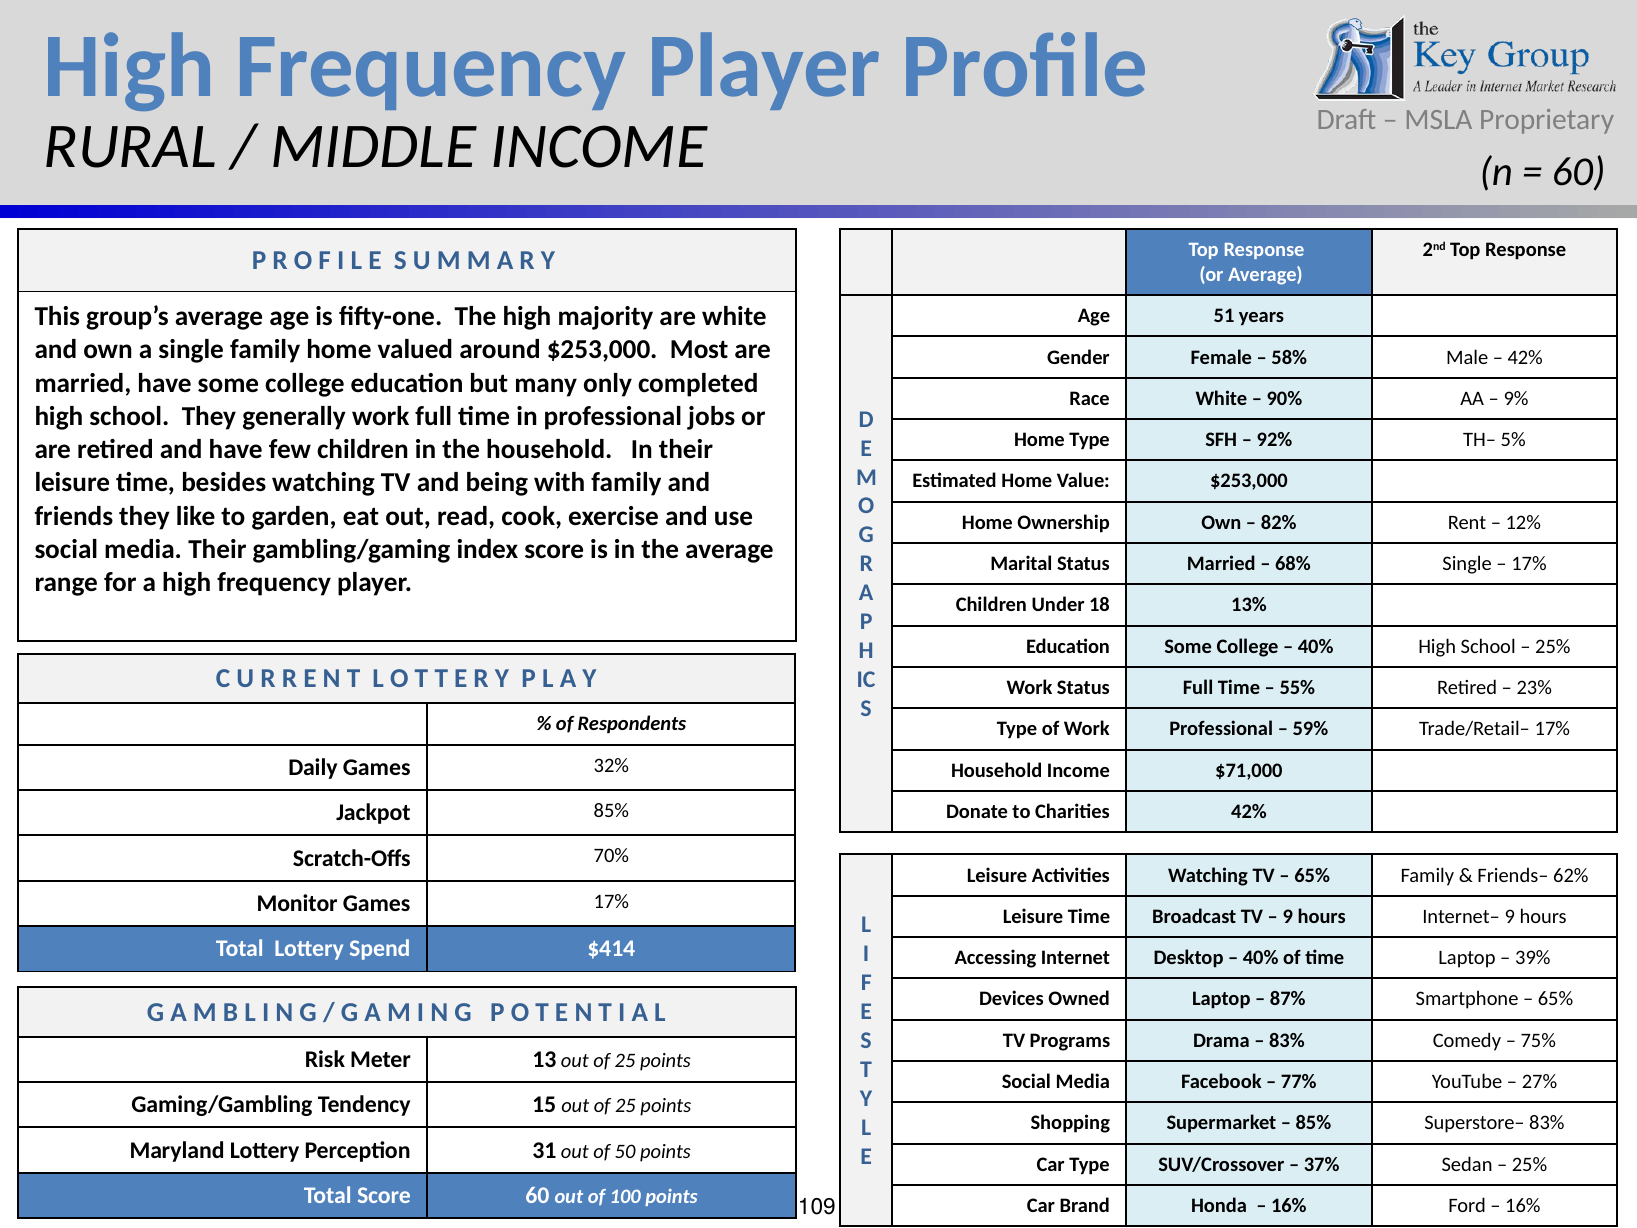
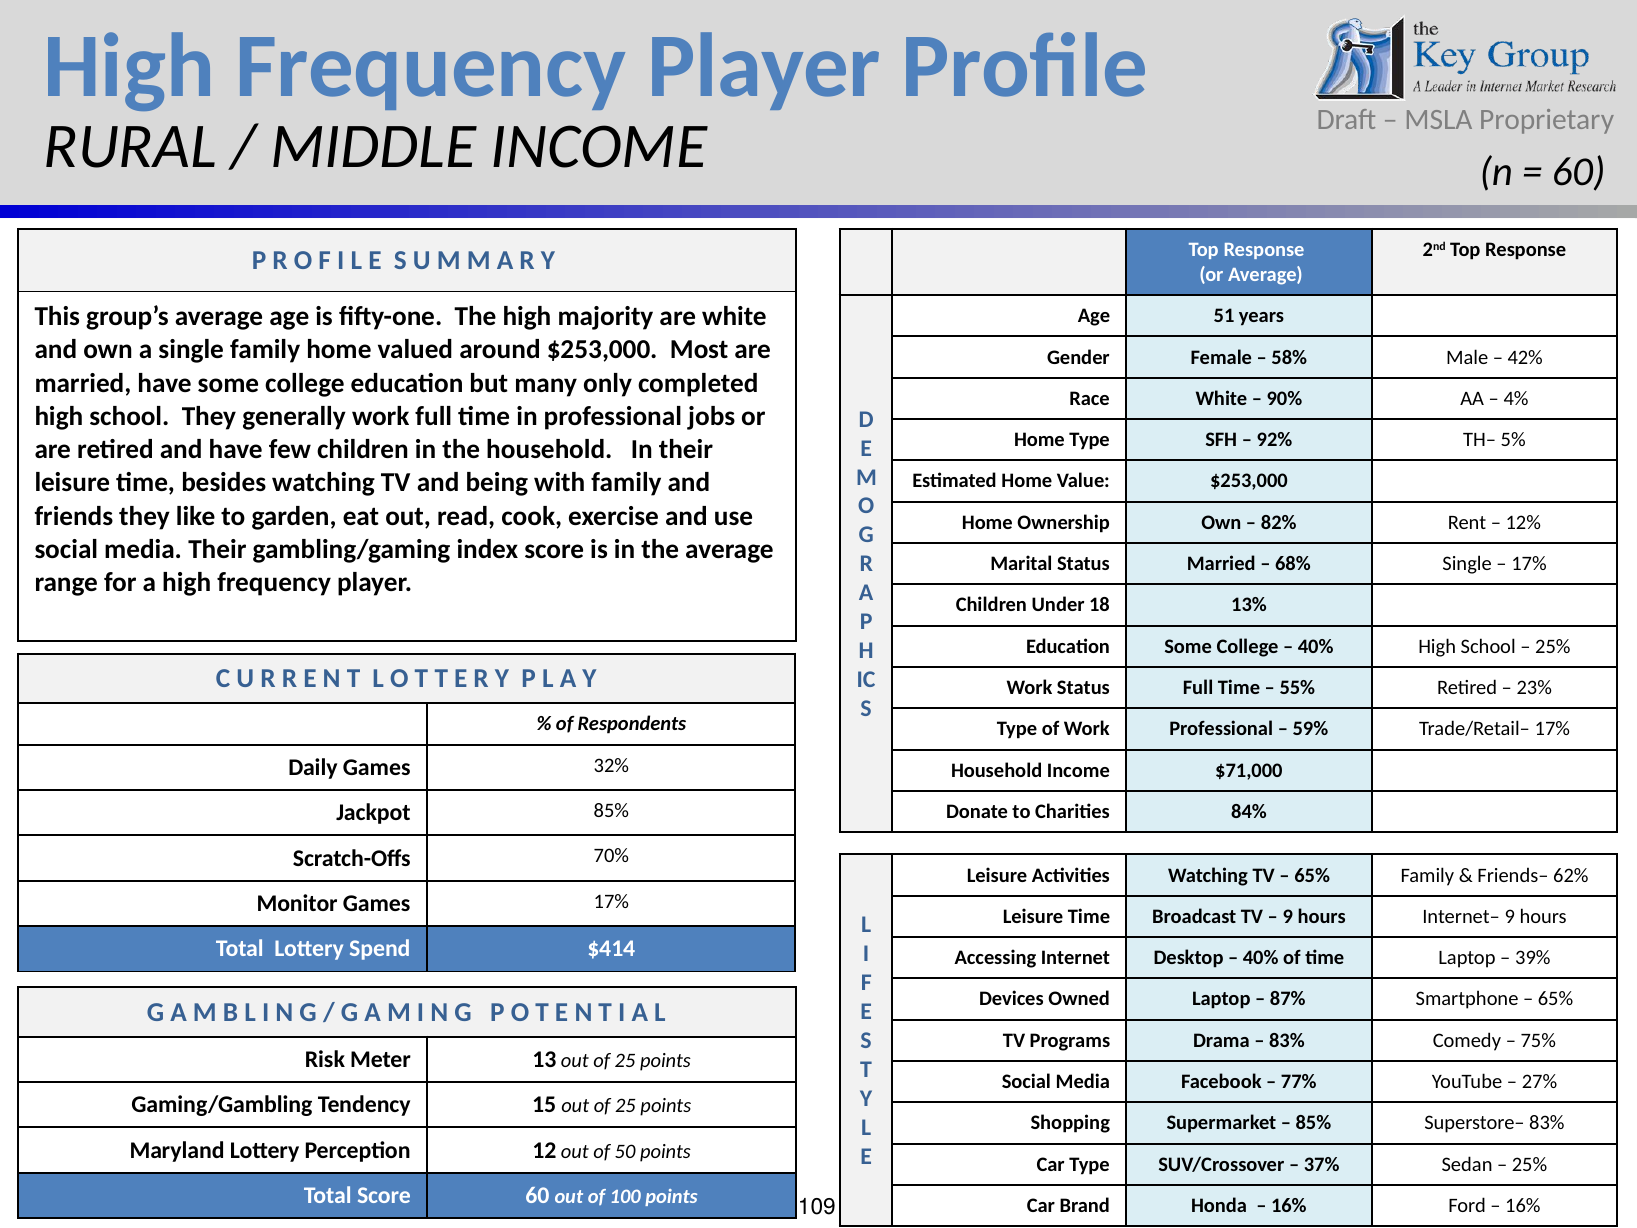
9%: 9% -> 4% (1516, 398)
Charities 42%: 42% -> 84% (1249, 812)
31: 31 -> 12 (545, 1150)
